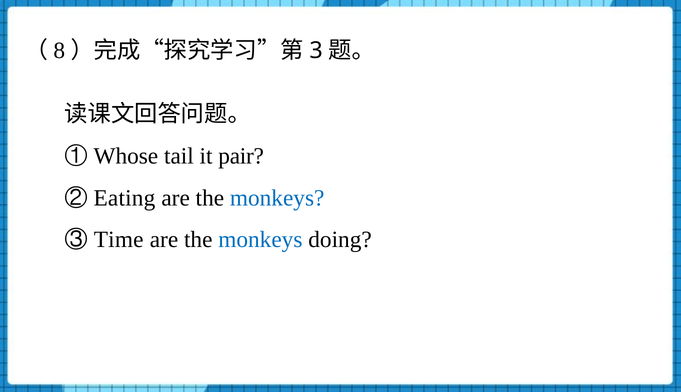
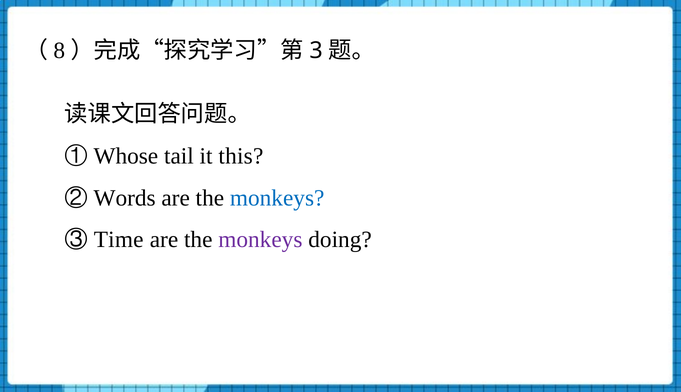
pair: pair -> this (241, 156)
Eating: Eating -> Words (125, 198)
monkeys colour: blue -> purple (260, 240)
